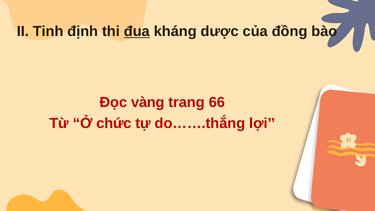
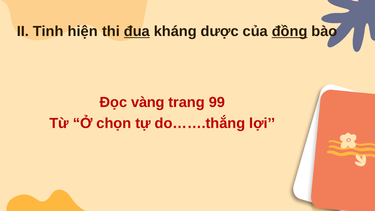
định: định -> hiện (83, 31)
đồng underline: none -> present (290, 31)
66: 66 -> 99 (217, 102)
chức: chức -> chọn (114, 123)
